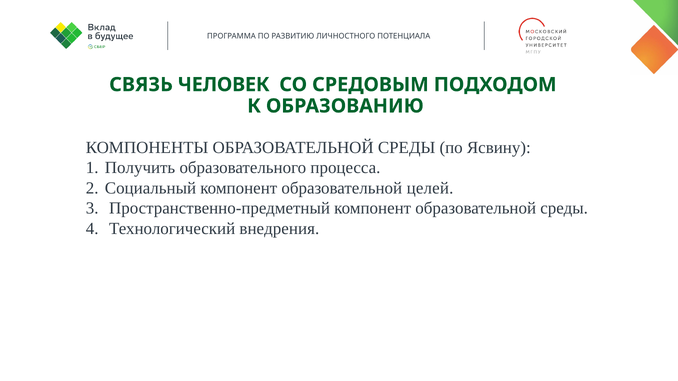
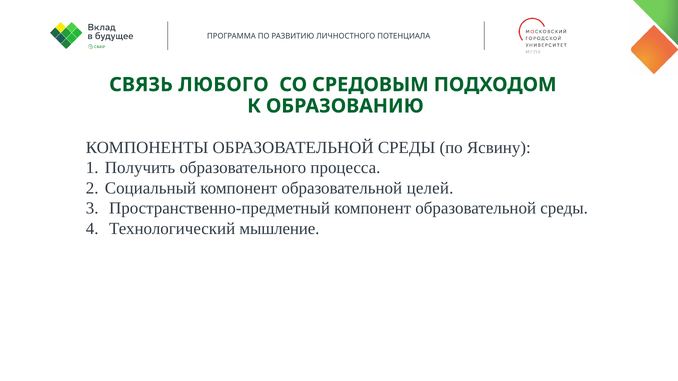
ЧЕЛОВЕК: ЧЕЛОВЕК -> ЛЮБОГО (223, 85)
внедрения: внедрения -> мышление (279, 229)
